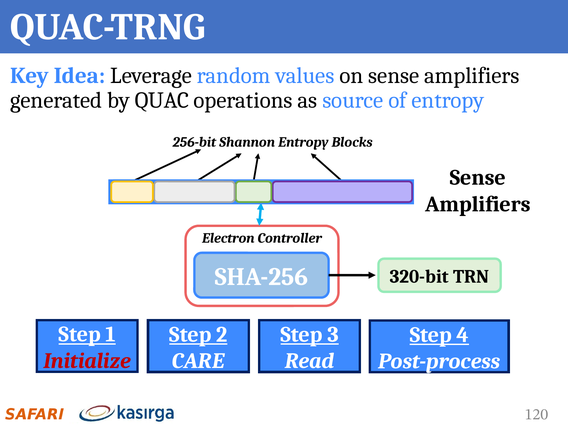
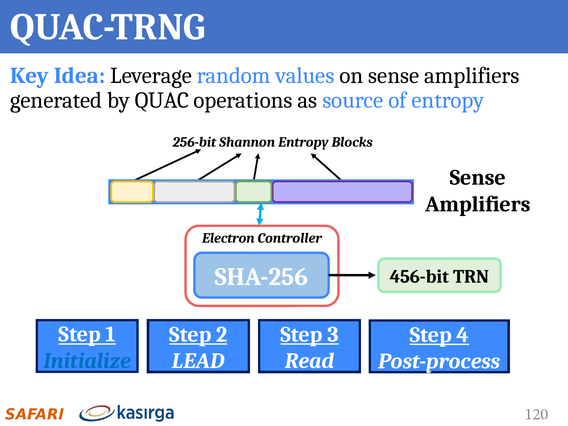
320-bit: 320-bit -> 456-bit (419, 277)
Initialize colour: red -> blue (87, 361)
CARE: CARE -> LEAD (198, 361)
